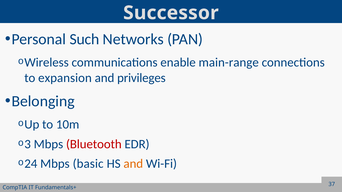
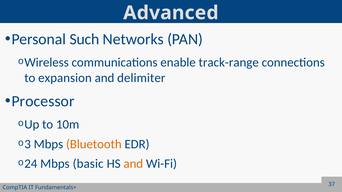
Successor: Successor -> Advanced (171, 13)
main-range: main-range -> track-range (229, 63)
privileges: privileges -> delimiter (141, 78)
Belonging: Belonging -> Processor (43, 101)
Bluetooth colour: red -> orange (94, 144)
